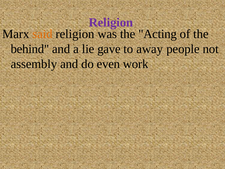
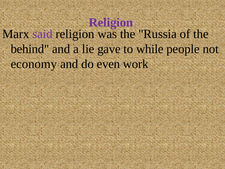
said colour: orange -> purple (42, 34)
Acting: Acting -> Russia (158, 34)
away: away -> while (150, 49)
assembly: assembly -> economy (34, 64)
